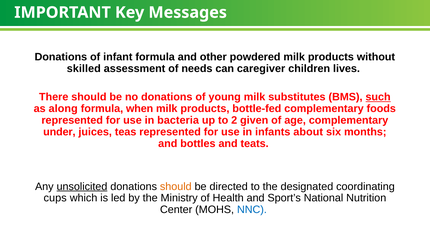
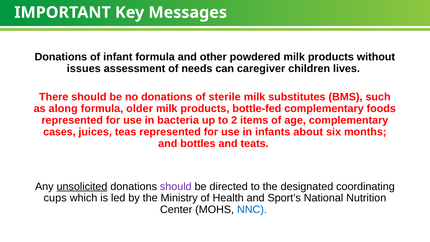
skilled: skilled -> issues (84, 68)
young: young -> sterile (225, 97)
such underline: present -> none (378, 97)
when: when -> older (140, 109)
given: given -> items (254, 120)
under: under -> cases (59, 132)
should colour: orange -> purple (176, 186)
